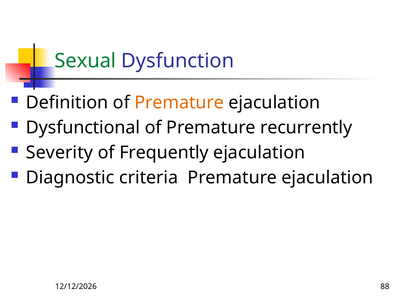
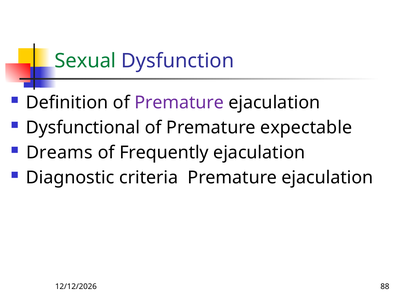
Premature colour: orange -> purple (179, 103)
recurrently: recurrently -> expectable (306, 128)
Severity: Severity -> Dreams (59, 153)
